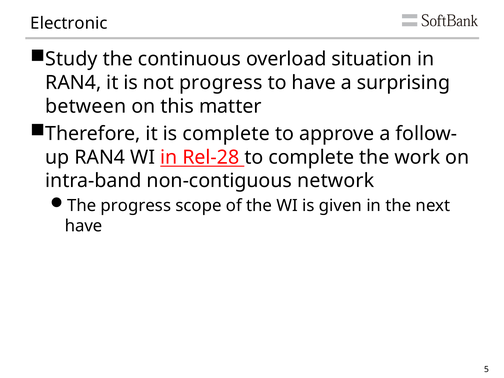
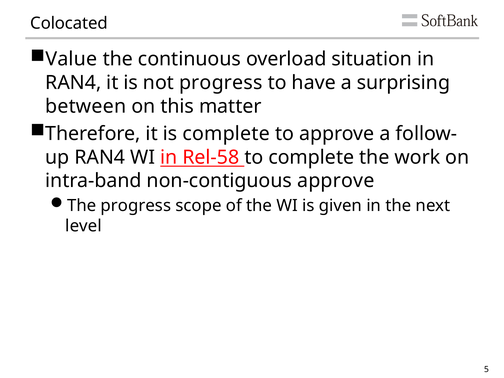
Electronic: Electronic -> Colocated (69, 23)
Study: Study -> Value (71, 59)
Rel-28: Rel-28 -> Rel-58 (211, 157)
non-contiguous network: network -> approve (336, 181)
have: have -> level (84, 226)
